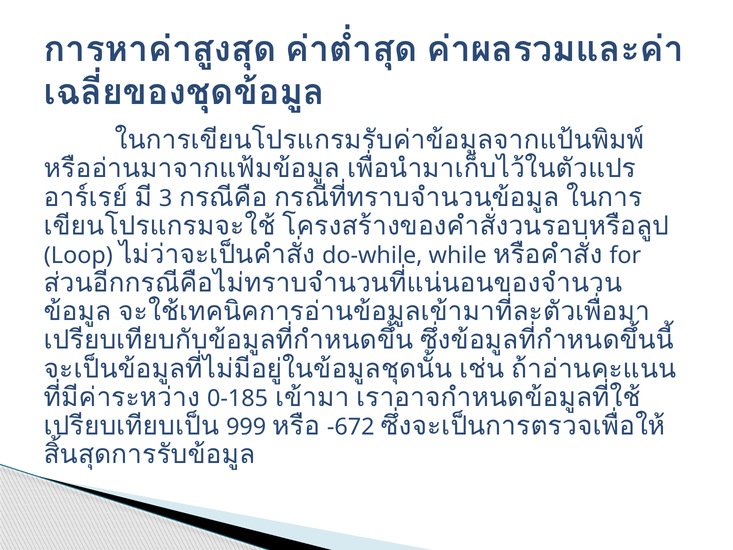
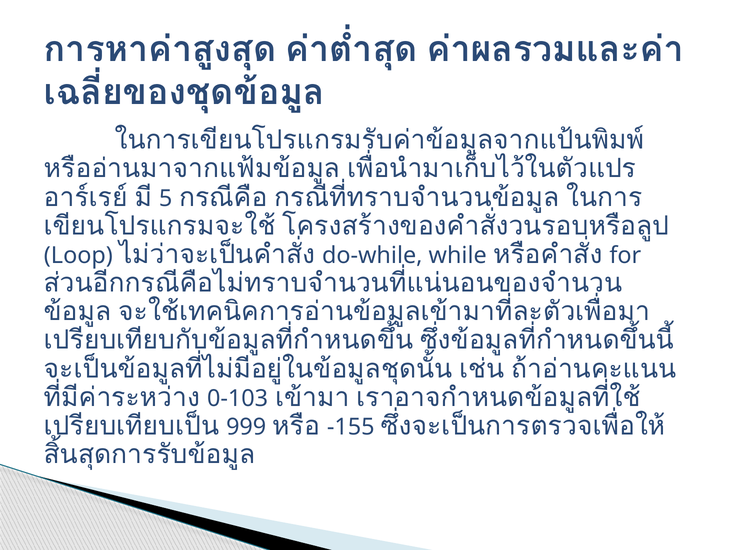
3: 3 -> 5 (166, 198)
0-185: 0-185 -> 0-103 (238, 398)
-672: -672 -> -155 (351, 427)
